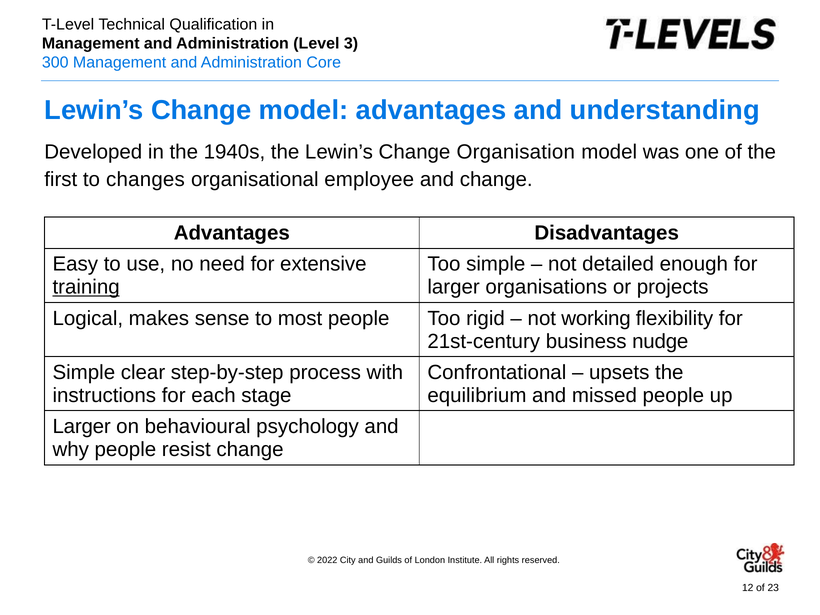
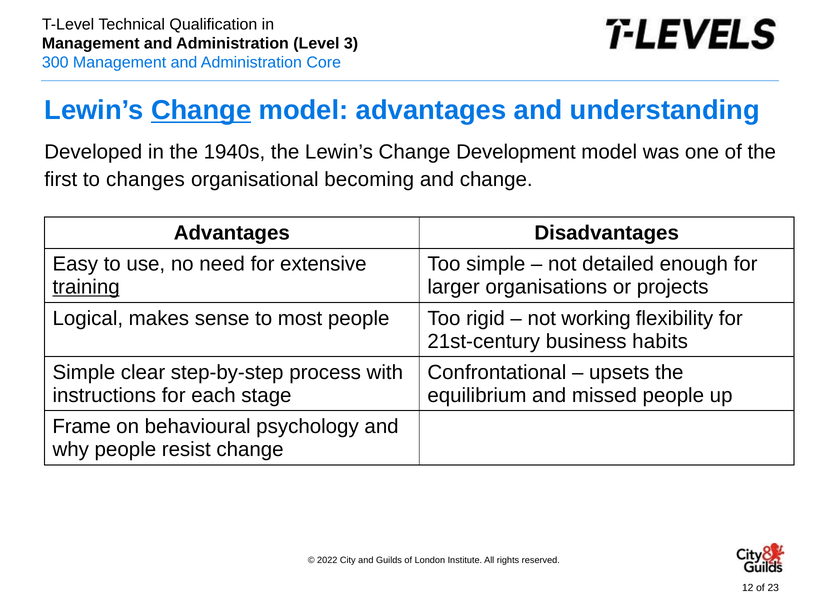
Change underline: none -> present (201, 110)
Organisation: Organisation -> Development (516, 152)
employee: employee -> becoming (369, 179)
nudge: nudge -> habits (660, 341)
Larger: Larger -> Frame (82, 427)
